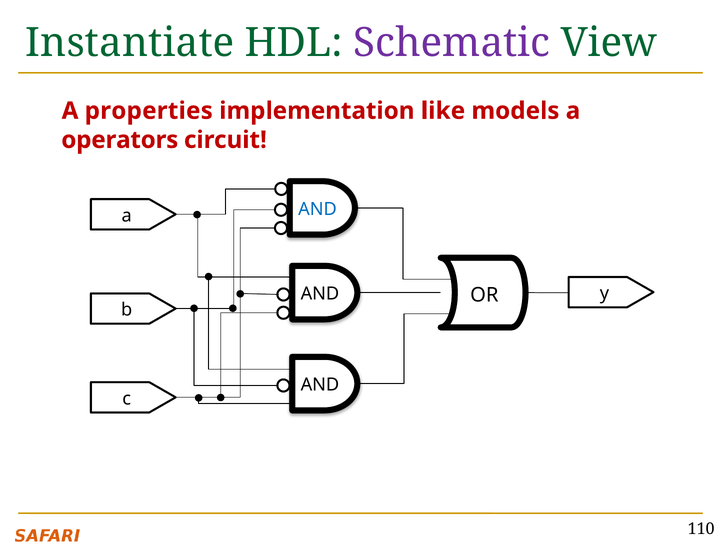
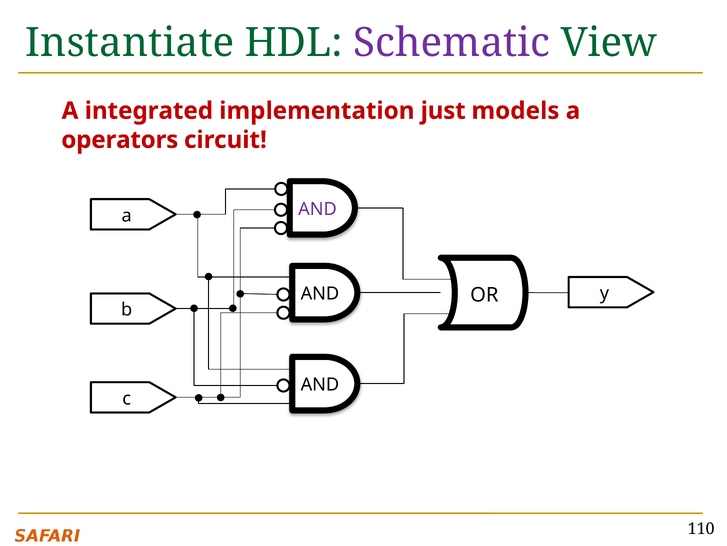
properties: properties -> integrated (149, 111)
like: like -> just (443, 111)
AND colour: blue -> purple (318, 209)
